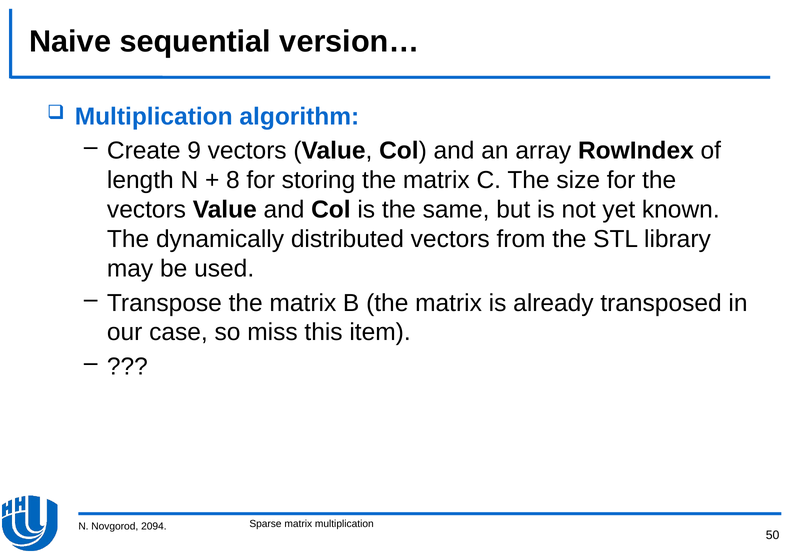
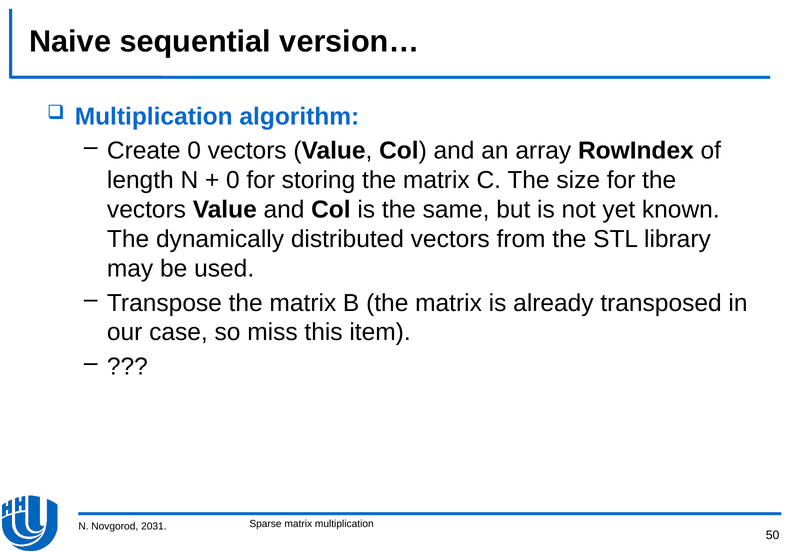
Create 9: 9 -> 0 (194, 151)
8: 8 -> 0 (233, 180)
2094: 2094 -> 2031 (154, 526)
